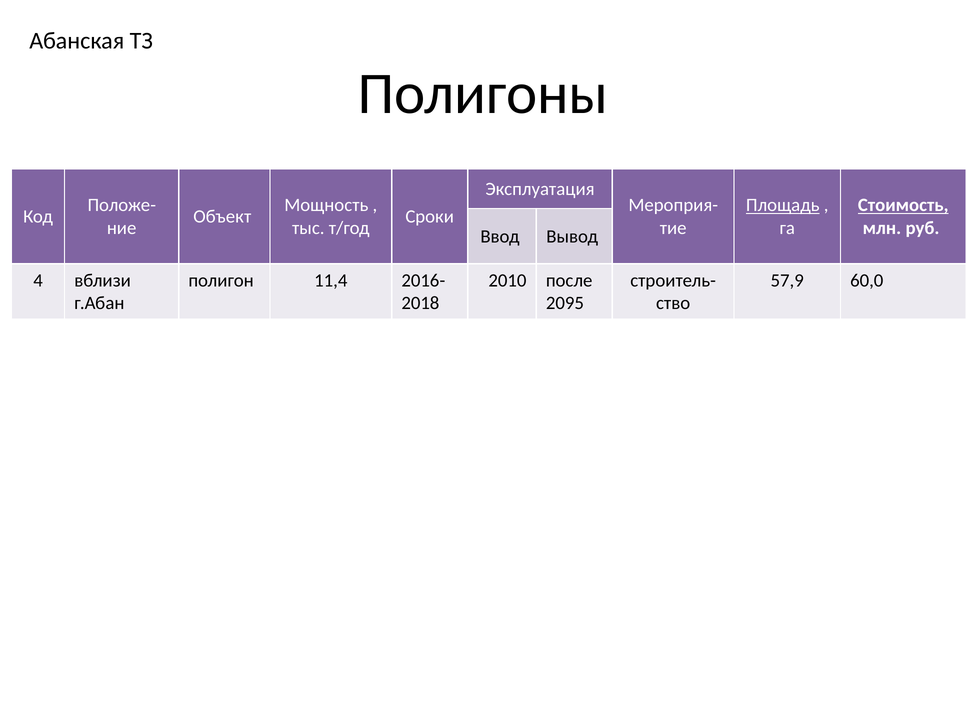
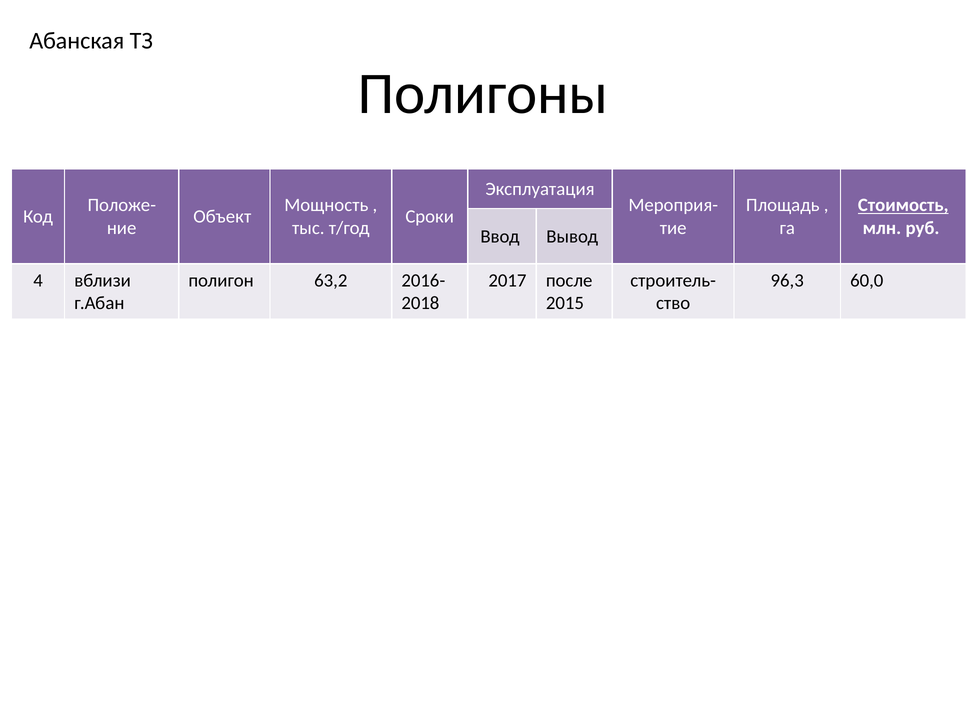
Площадь underline: present -> none (783, 205)
11,4: 11,4 -> 63,2 (331, 280)
2010: 2010 -> 2017 (507, 280)
57,9: 57,9 -> 96,3 (787, 280)
2095: 2095 -> 2015 (565, 303)
